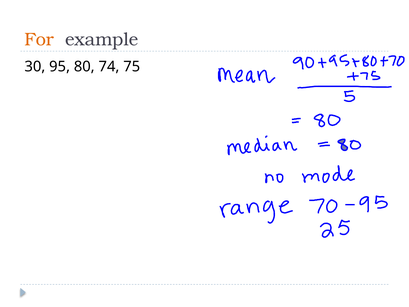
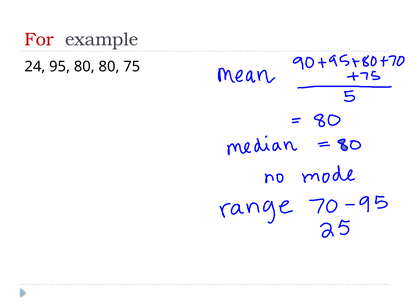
For colour: orange -> red (39, 39)
30: 30 -> 24 (35, 66)
80 74: 74 -> 80 (109, 66)
